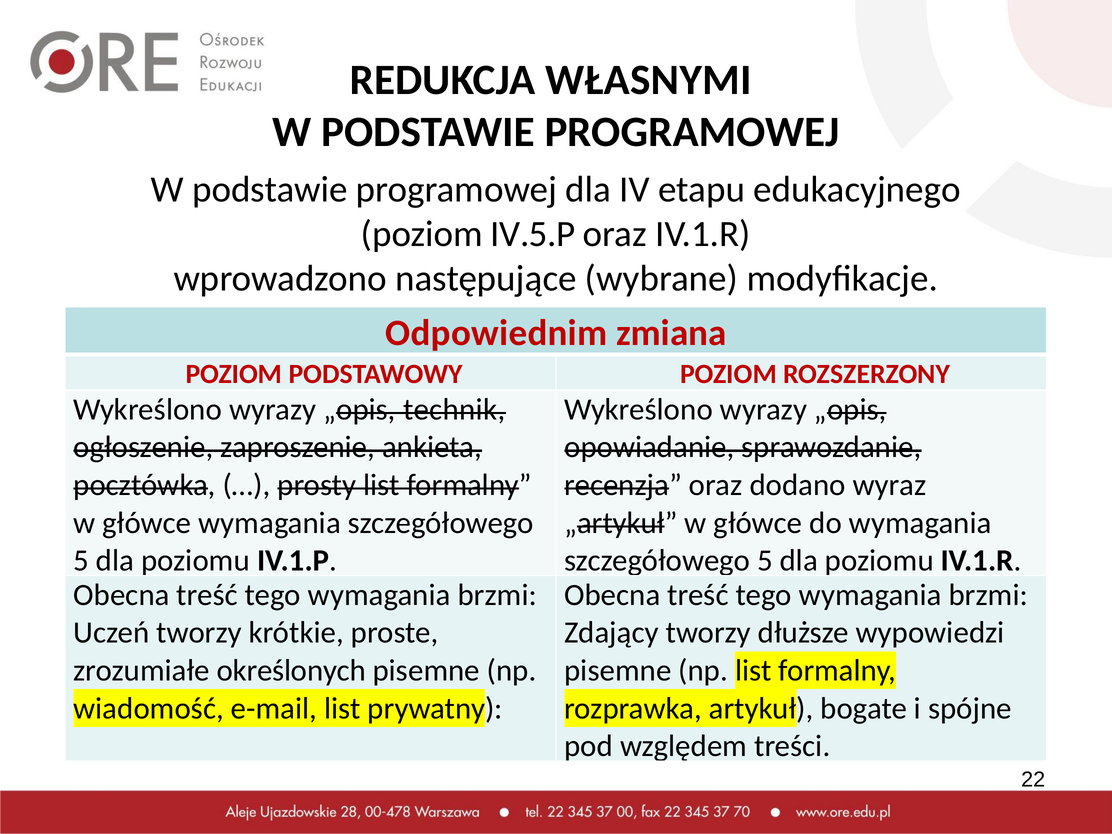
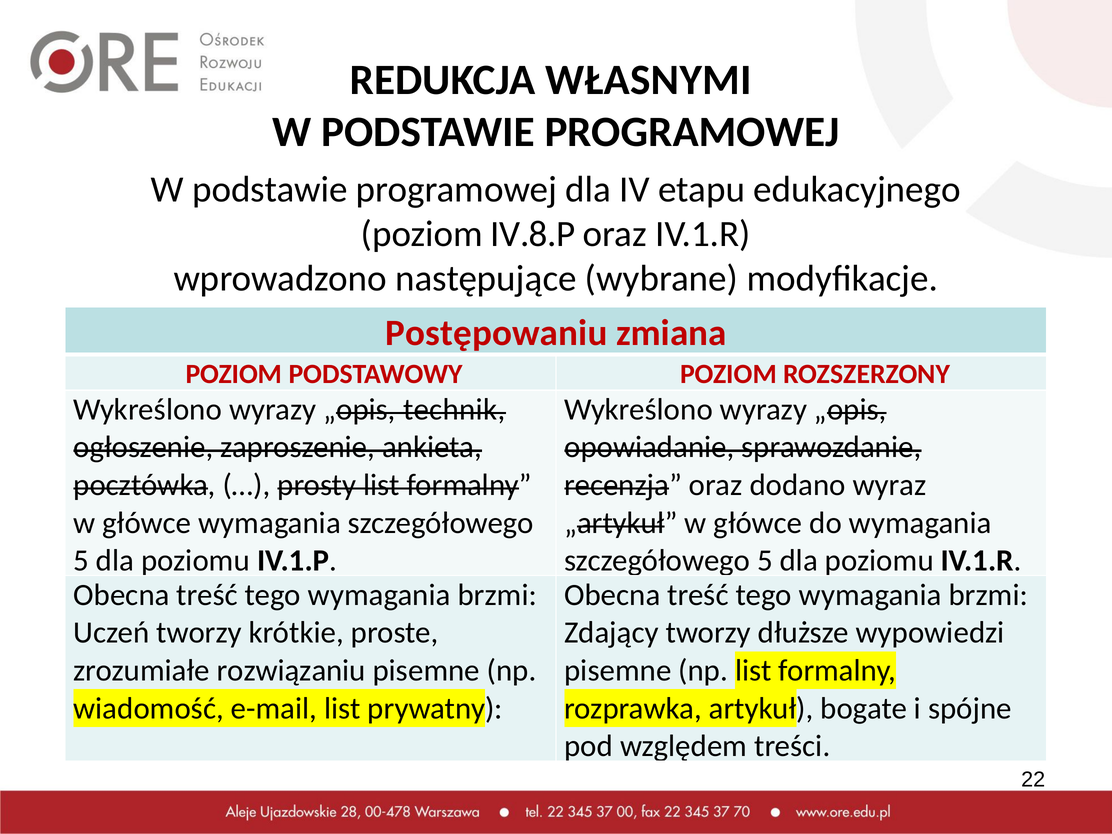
IV.5.P: IV.5.P -> IV.8.P (533, 234)
Odpowiednim: Odpowiednim -> Postępowaniu (496, 333)
określonych: określonych -> rozwiązaniu (291, 670)
